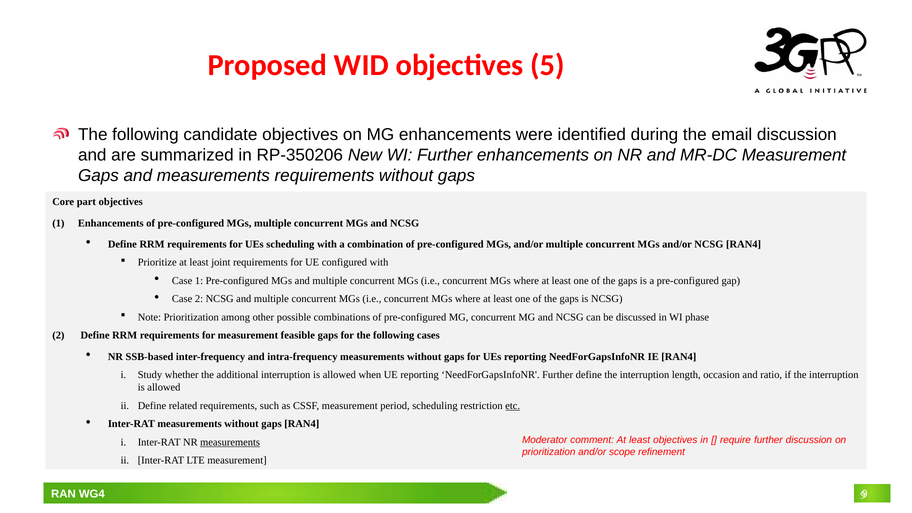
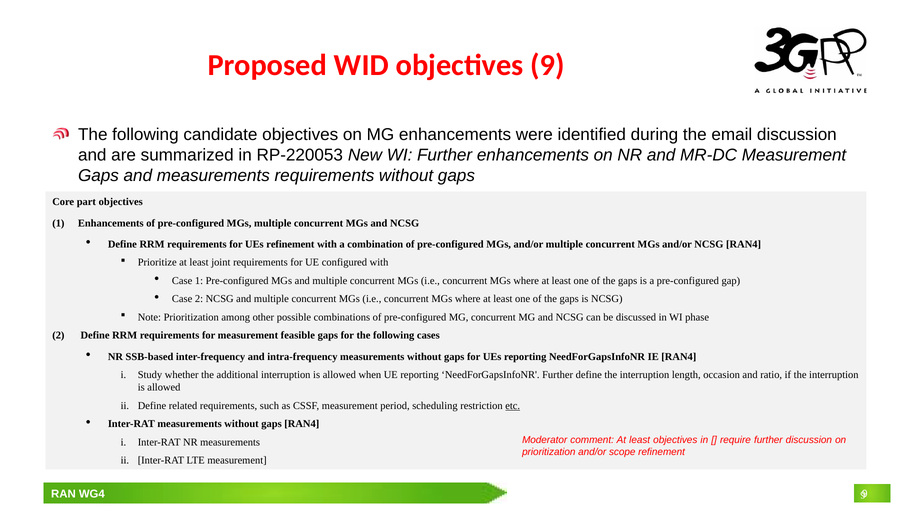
objectives 5: 5 -> 9 (548, 65)
RP-350206: RP-350206 -> RP-220053 (300, 155)
UEs scheduling: scheduling -> refinement (290, 244)
measurements underline: present -> none (230, 442)
